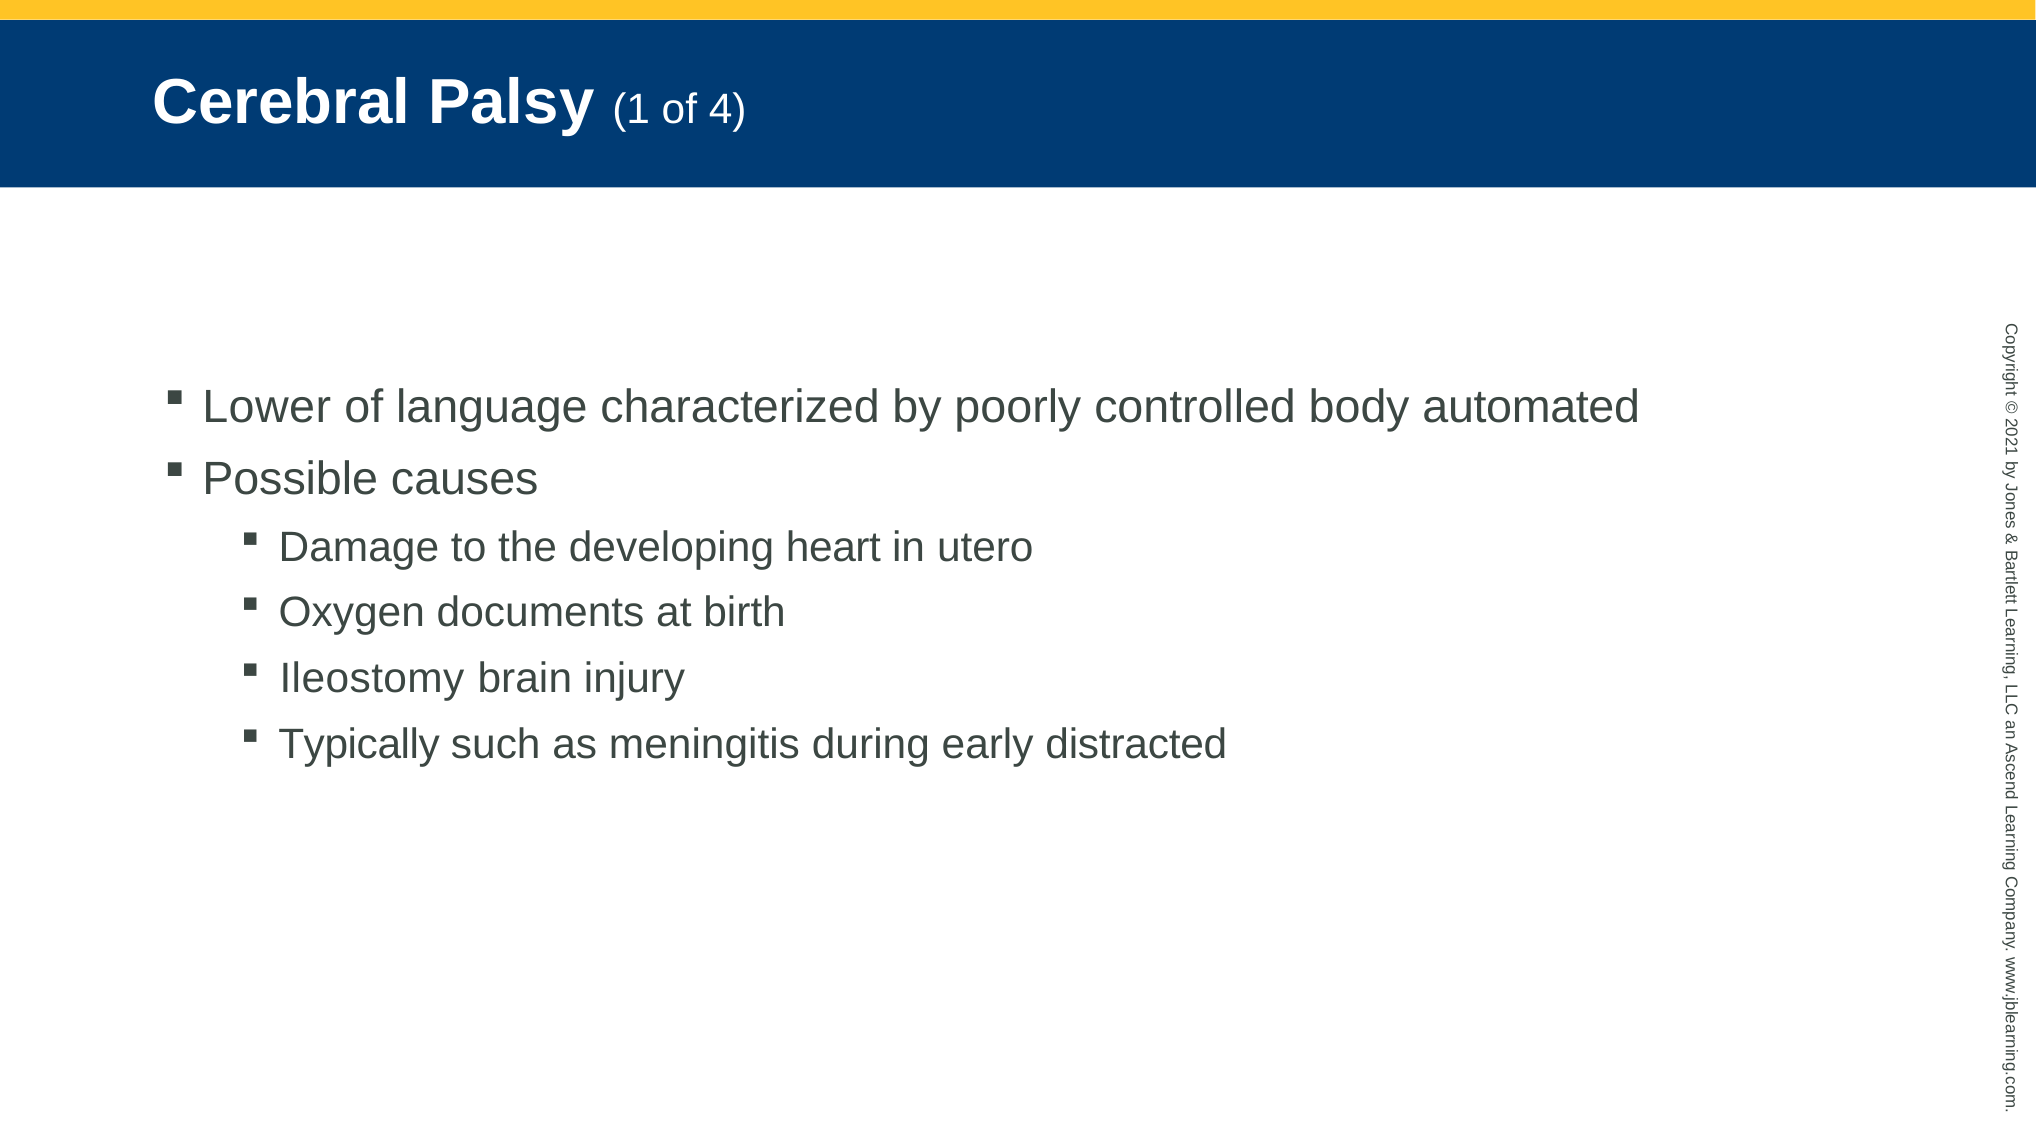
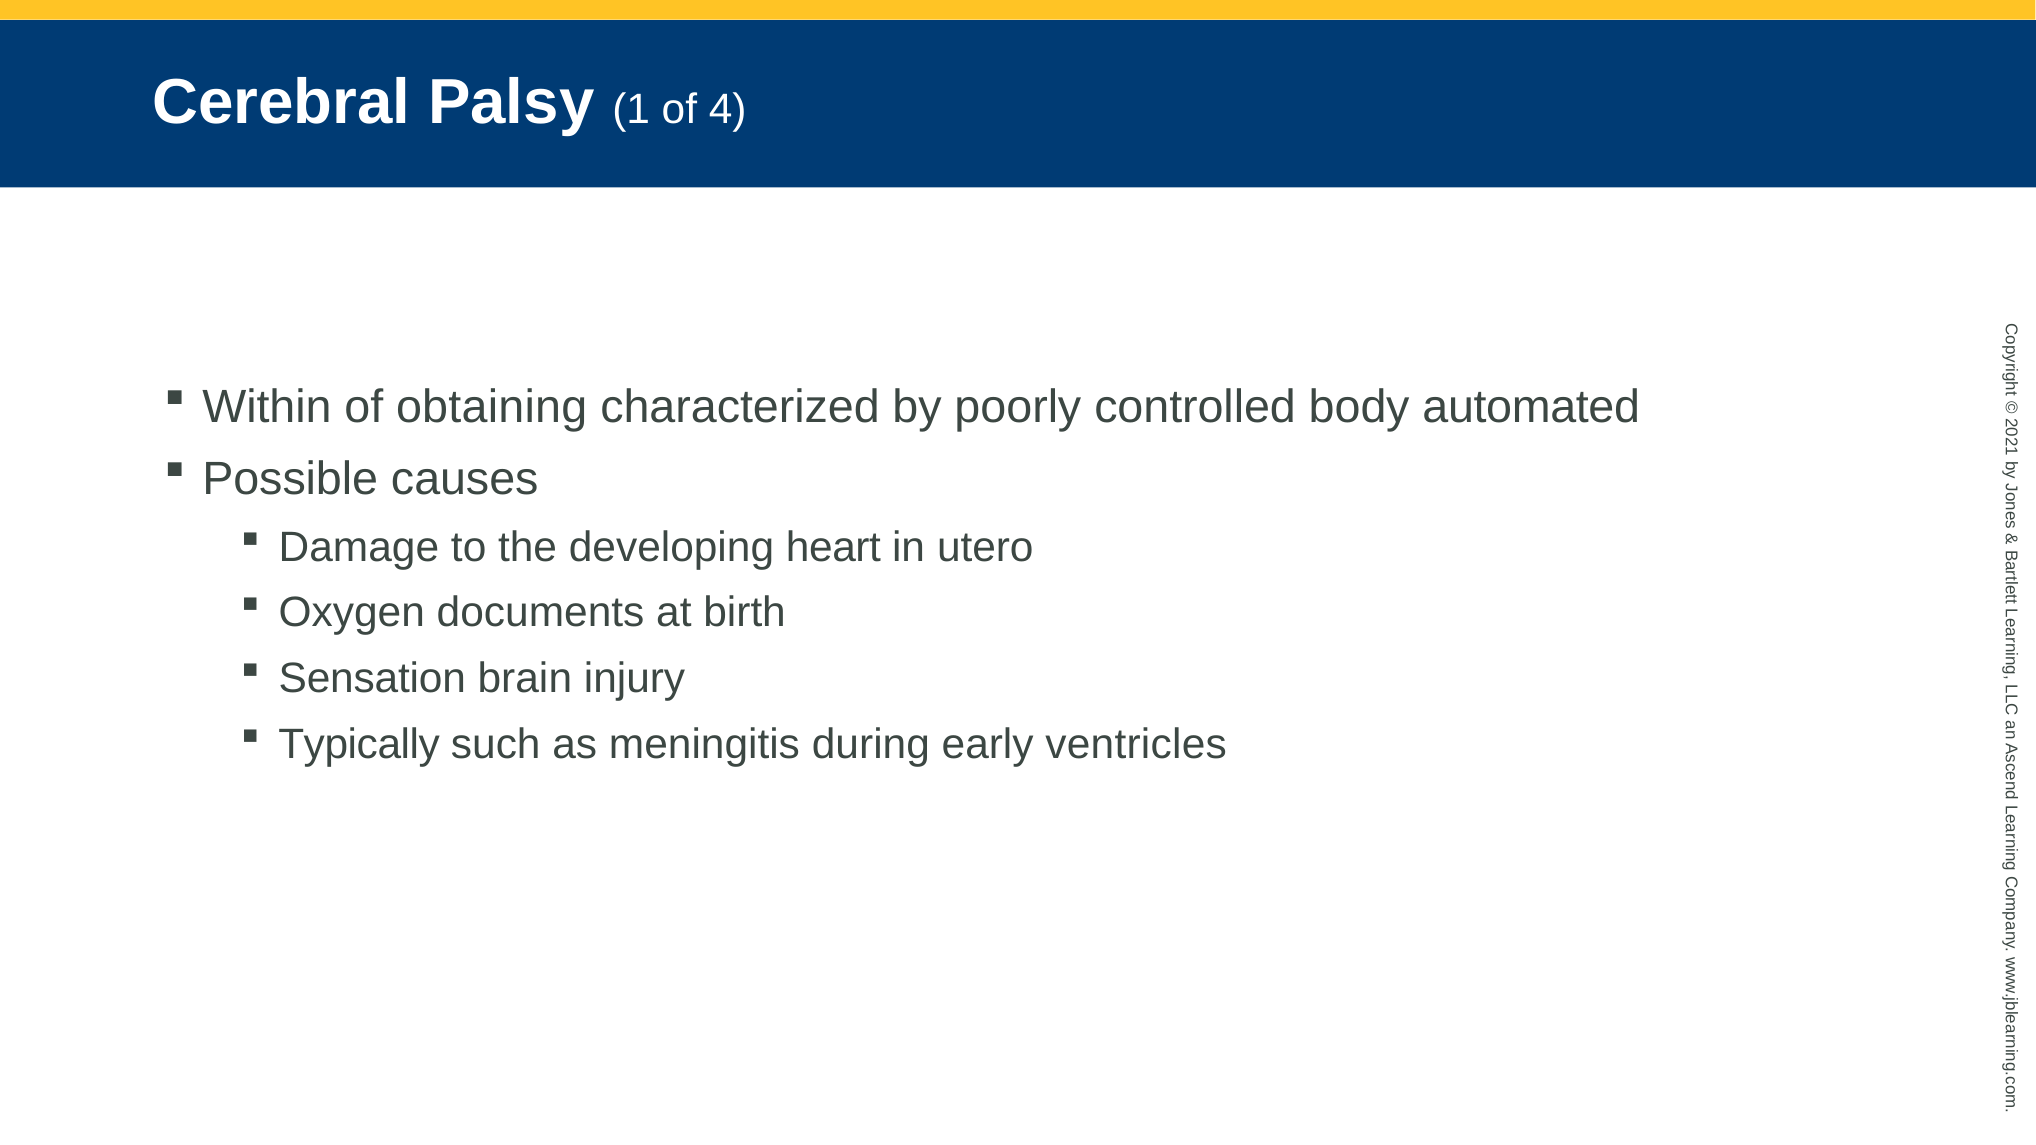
Lower: Lower -> Within (267, 407)
language: language -> obtaining (492, 407)
Ileostomy: Ileostomy -> Sensation (372, 679)
distracted: distracted -> ventricles (1136, 744)
